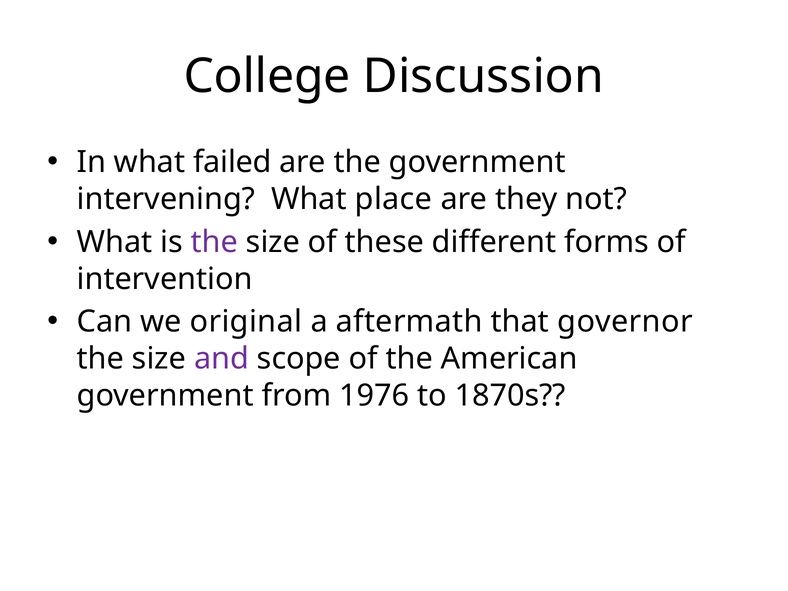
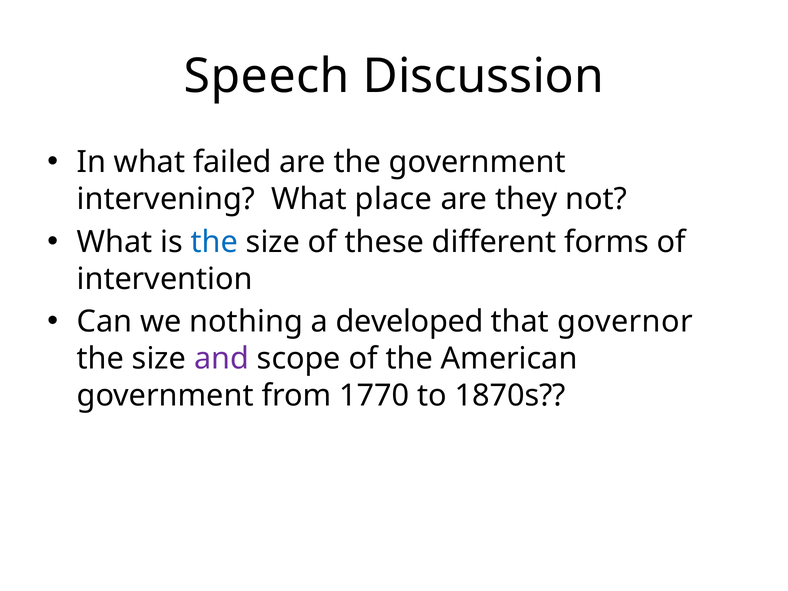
College: College -> Speech (267, 76)
the colour: purple -> blue (214, 242)
original: original -> nothing (246, 322)
aftermath: aftermath -> developed (410, 322)
1976: 1976 -> 1770 (374, 395)
